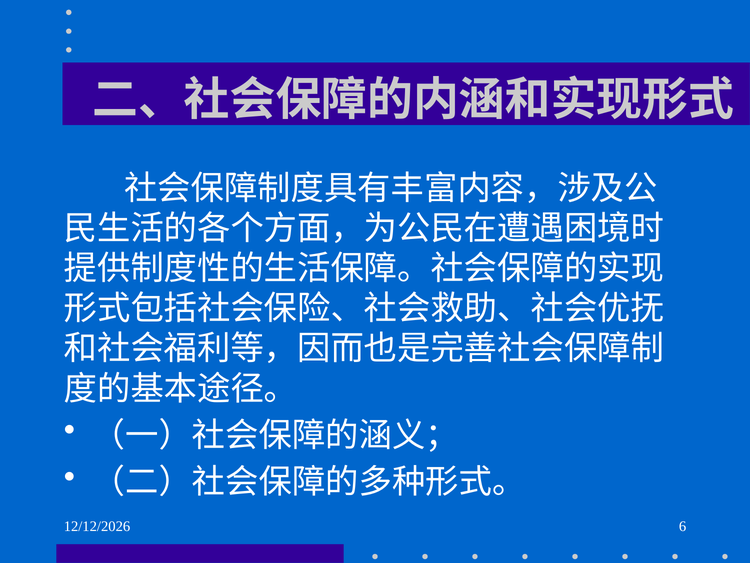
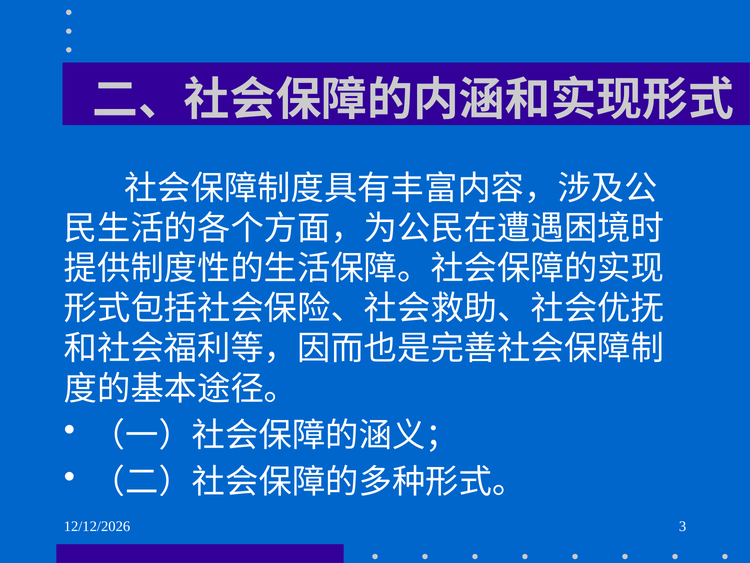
6: 6 -> 3 (683, 526)
